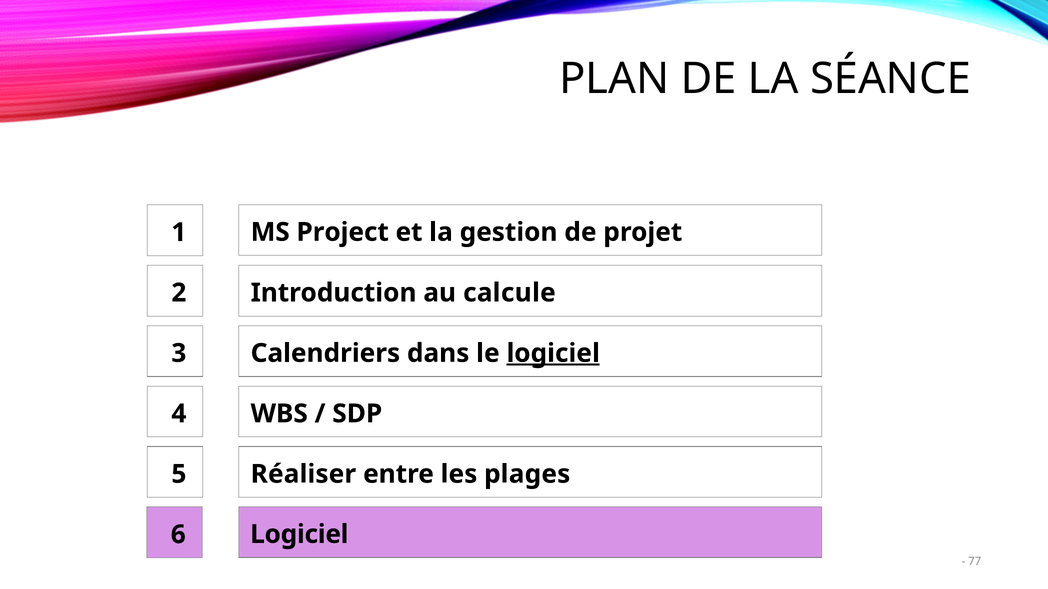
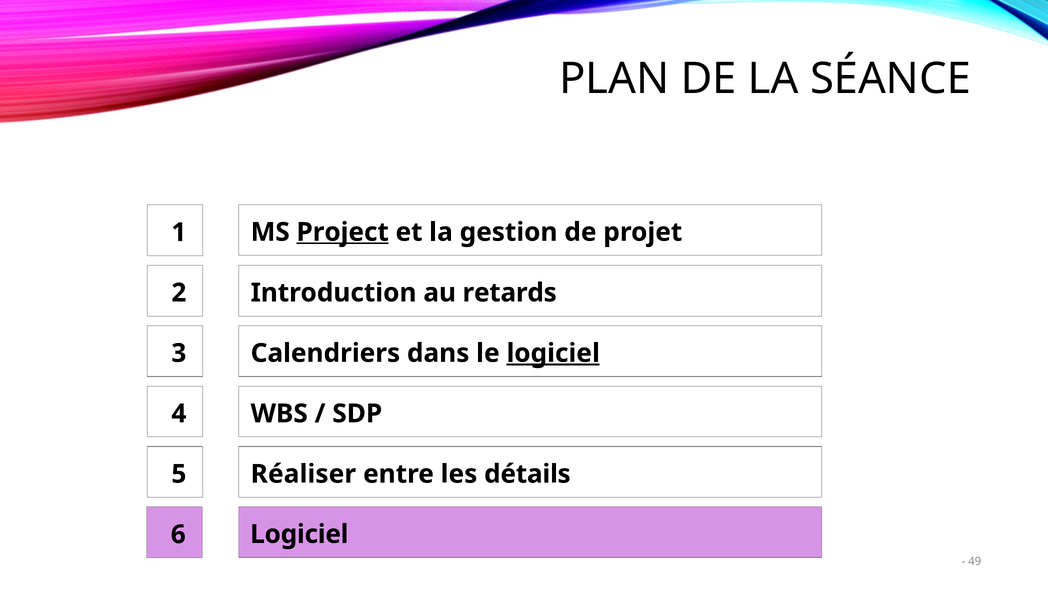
Project underline: none -> present (343, 232)
calcule: calcule -> retards (510, 293)
plages: plages -> détails (527, 474)
77: 77 -> 49 (975, 562)
